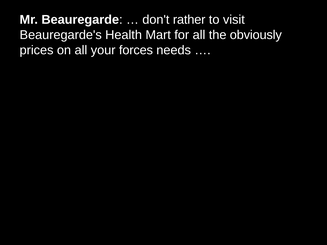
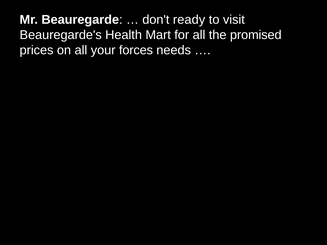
rather: rather -> ready (189, 20)
obviously: obviously -> promised (256, 35)
